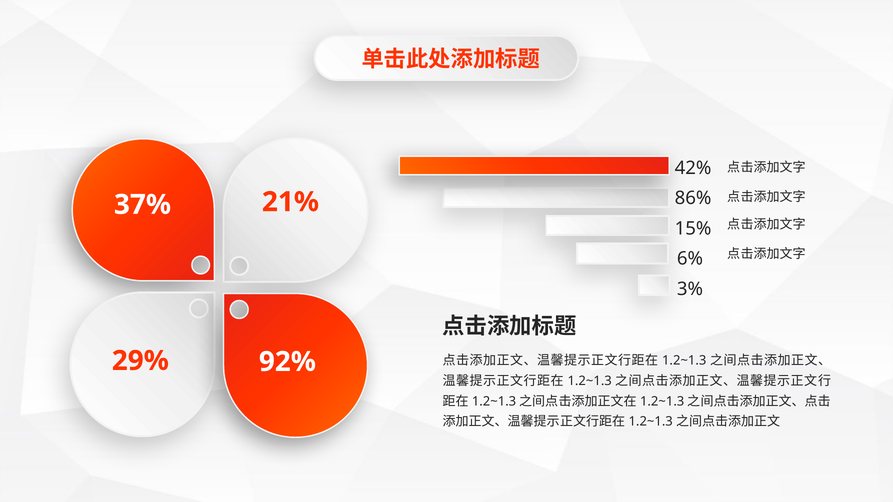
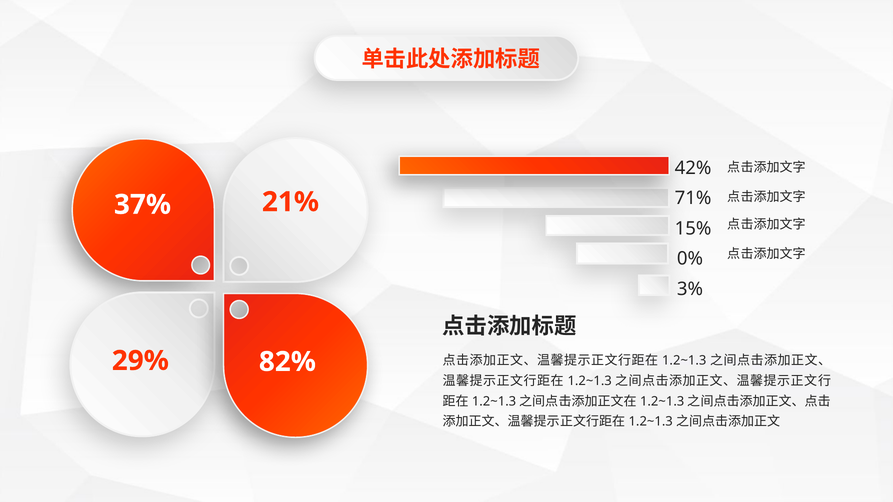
86%: 86% -> 71% (693, 198)
6%: 6% -> 0% (690, 259)
92%: 92% -> 82% (287, 362)
